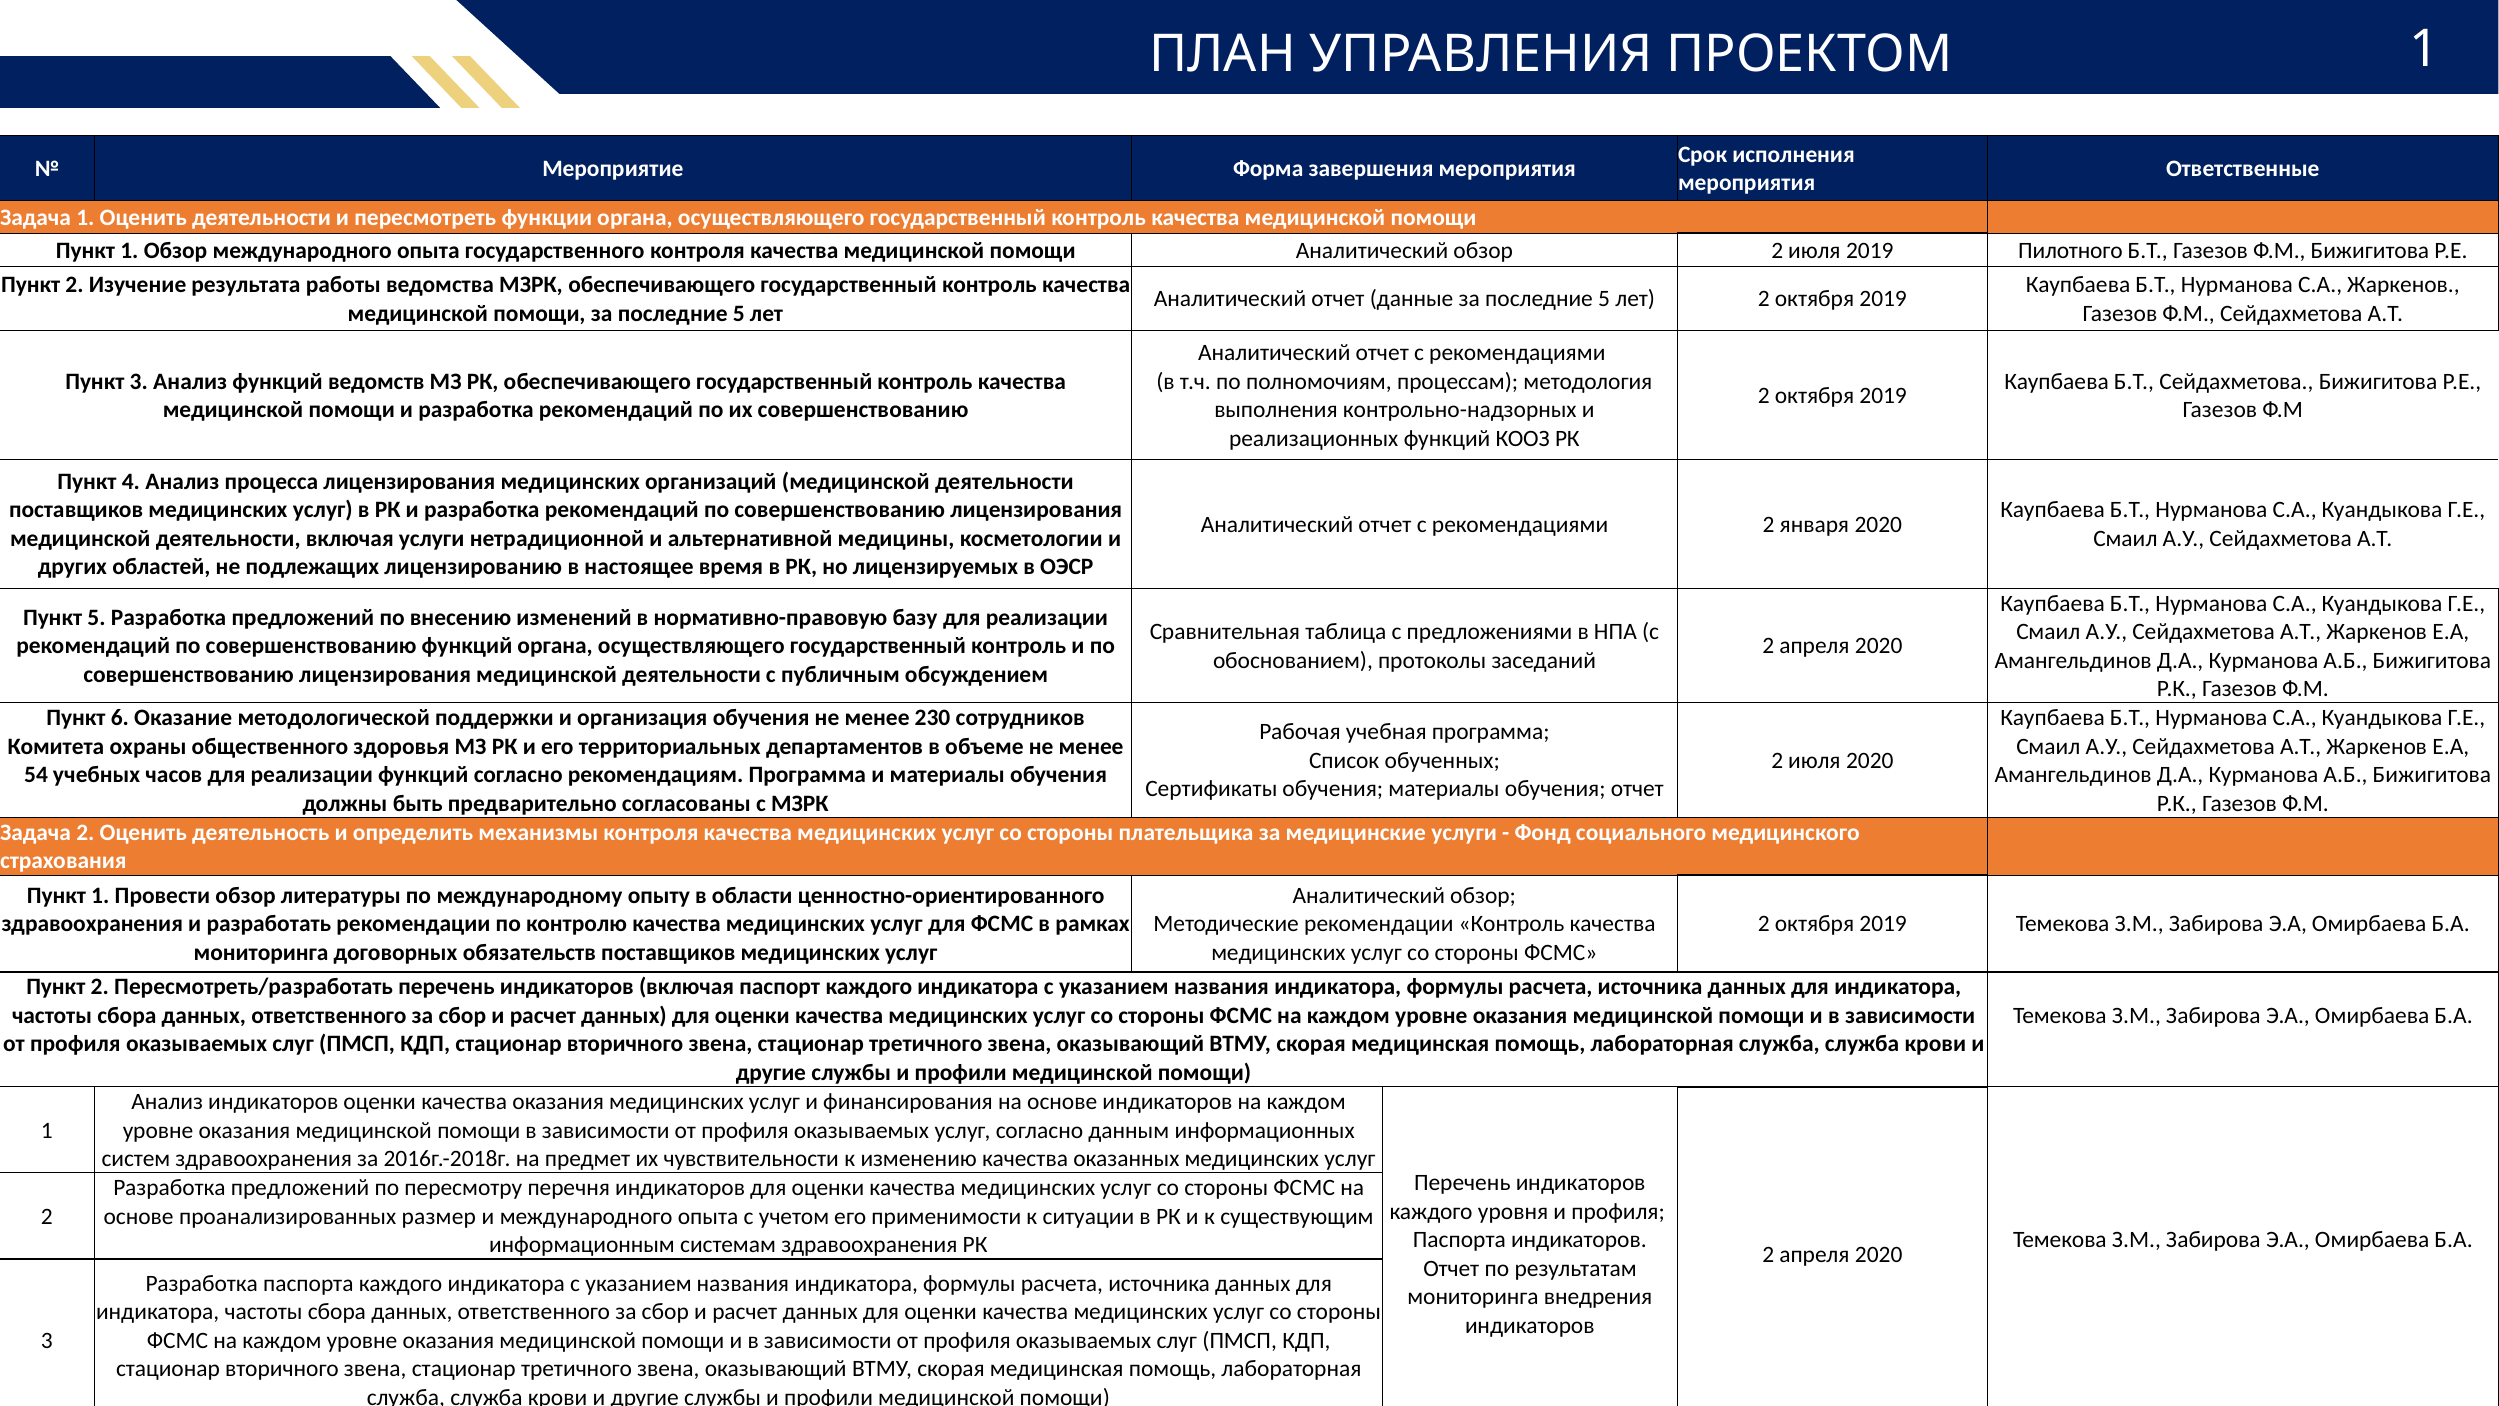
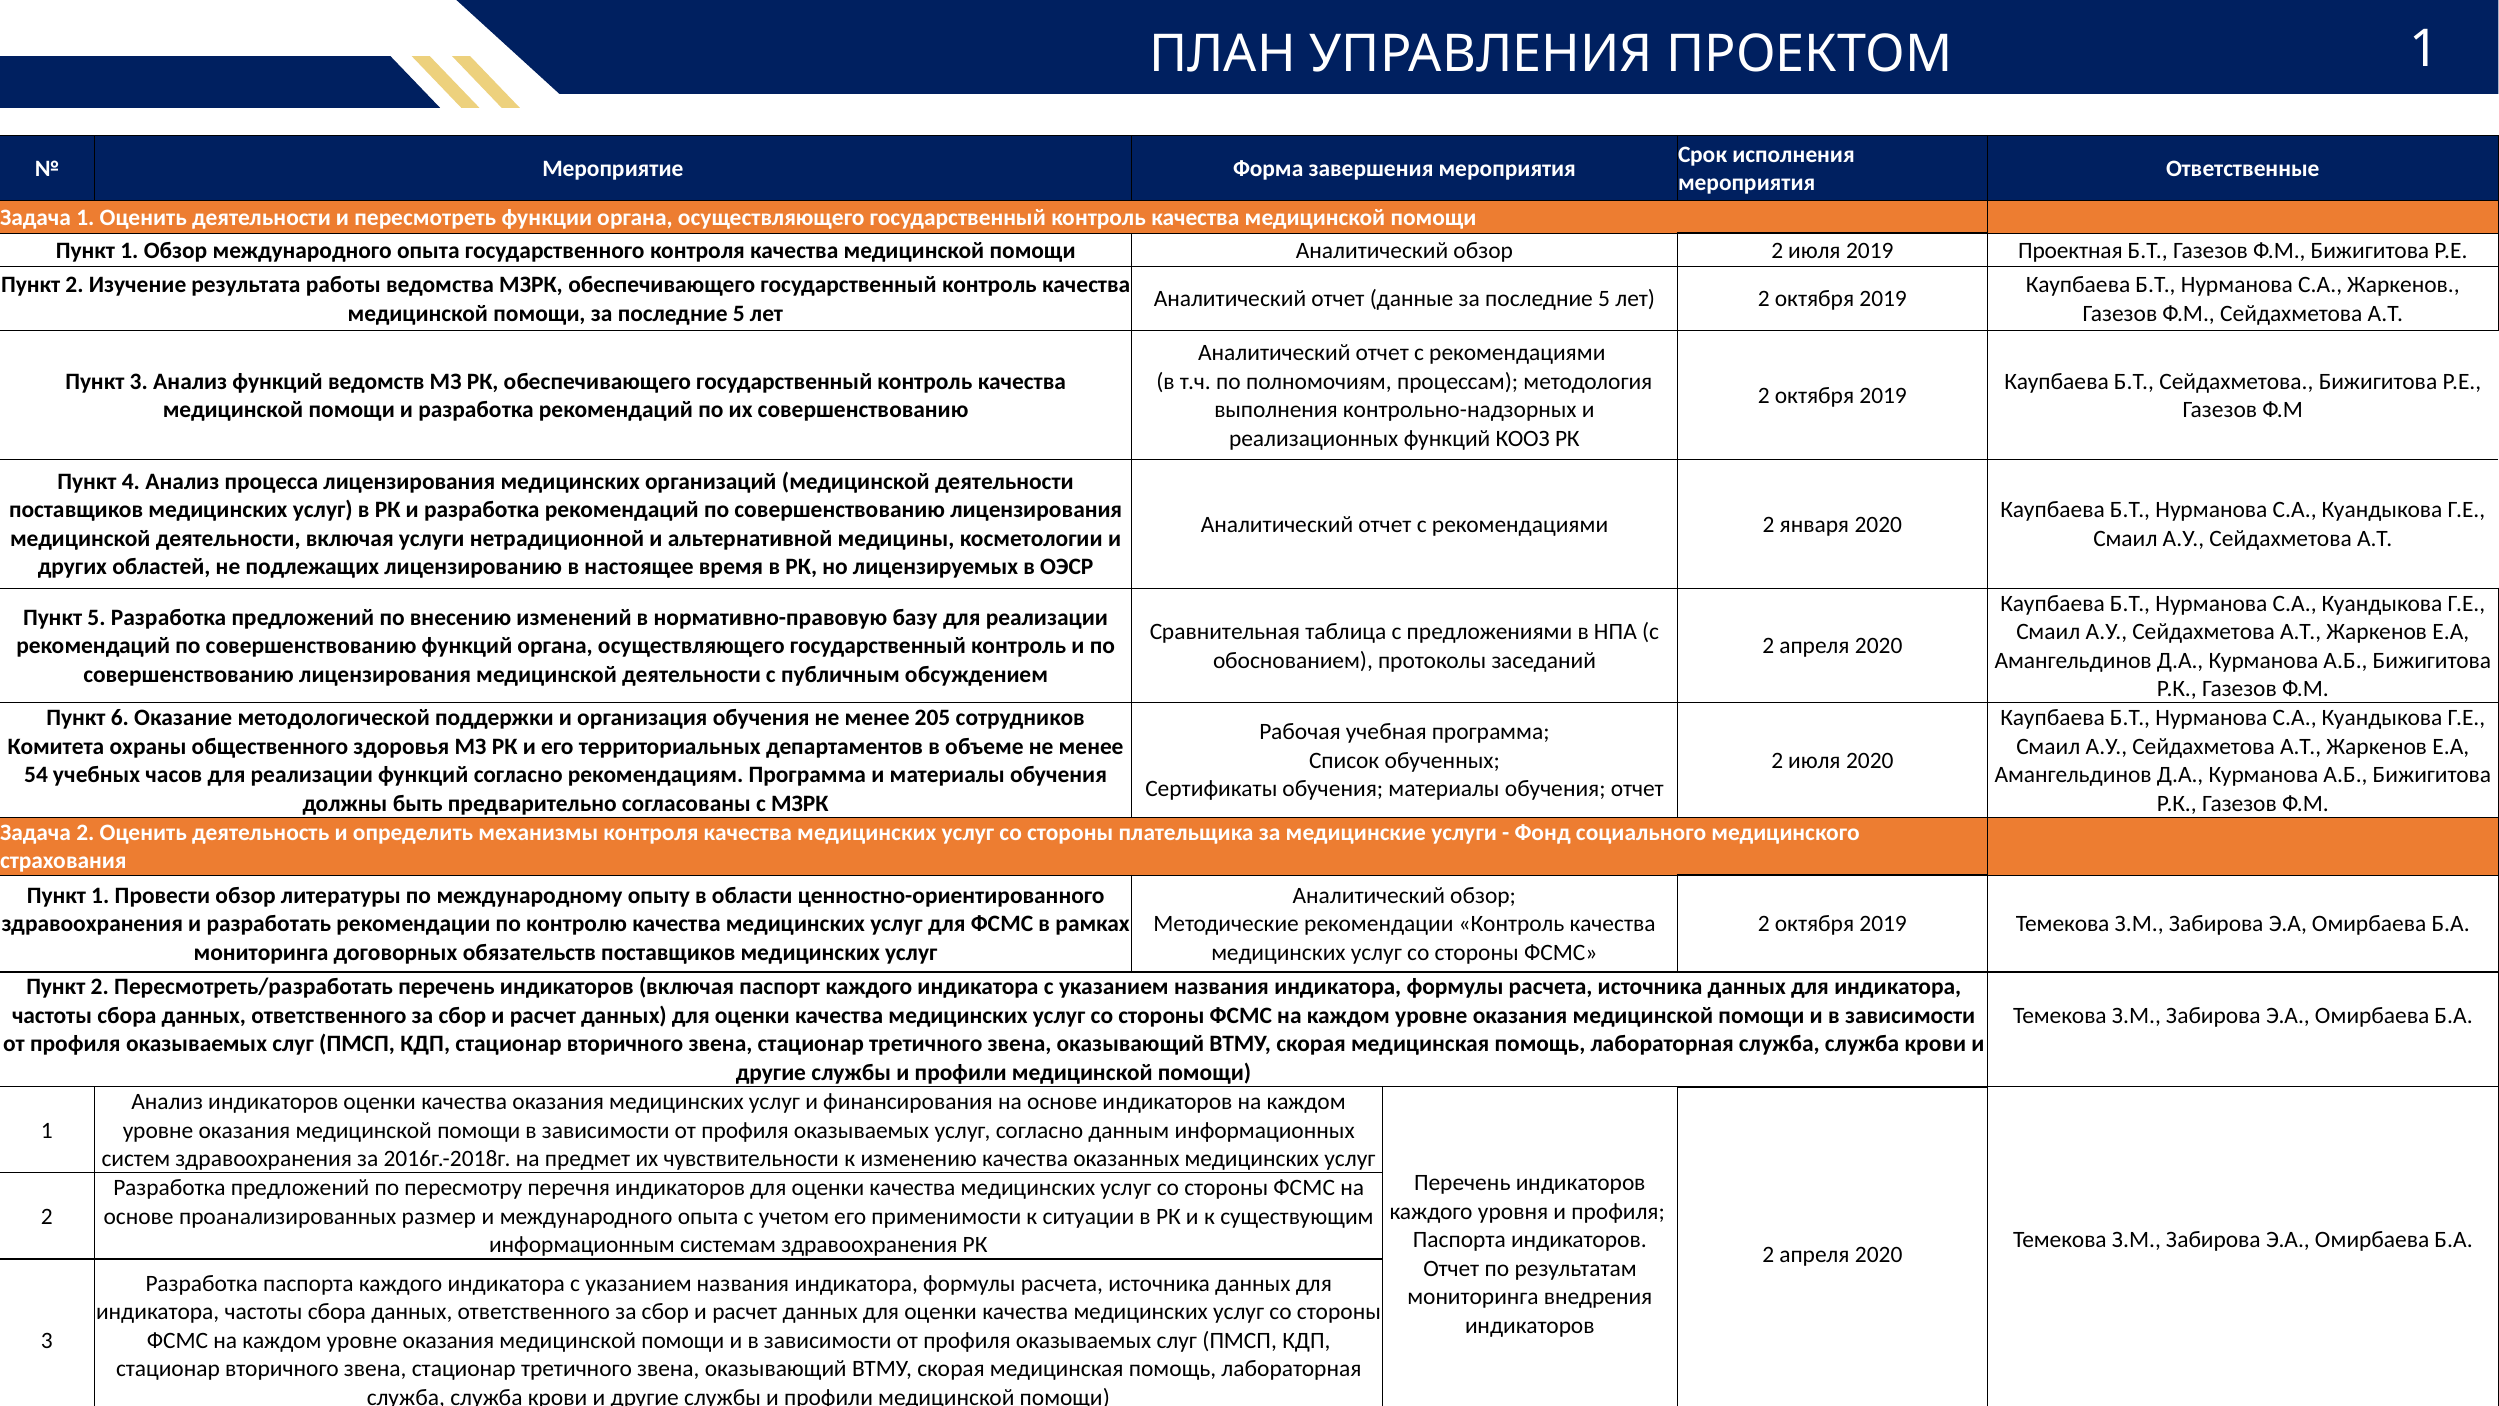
Пилотного: Пилотного -> Проектная (2070, 250)
230: 230 -> 205 (932, 718)
